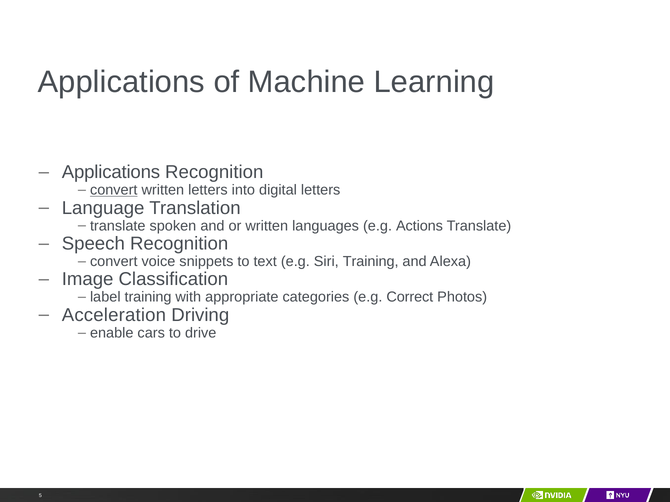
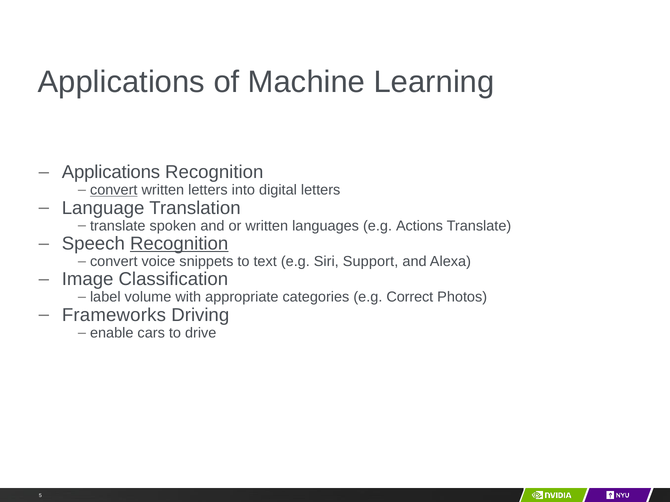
Recognition underline: none -> present (179, 244)
Siri Training: Training -> Support (371, 262)
label training: training -> volume (148, 297)
Acceleration: Acceleration -> Frameworks (114, 315)
